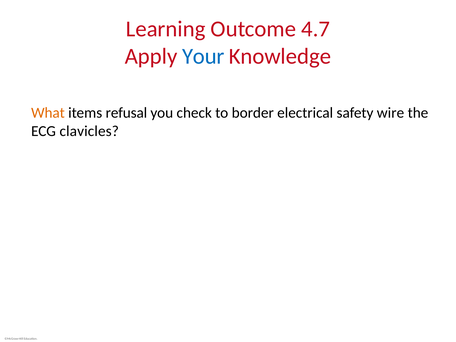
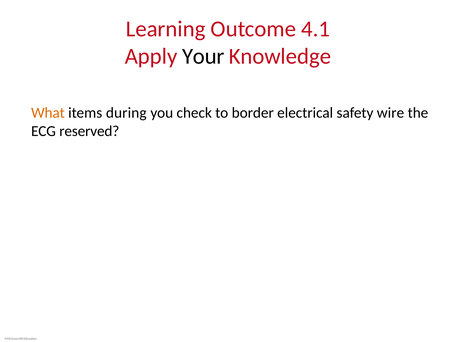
4.7: 4.7 -> 4.1 (316, 29)
Your colour: blue -> black (203, 56)
refusal: refusal -> during (126, 113)
clavicles: clavicles -> reserved (89, 131)
